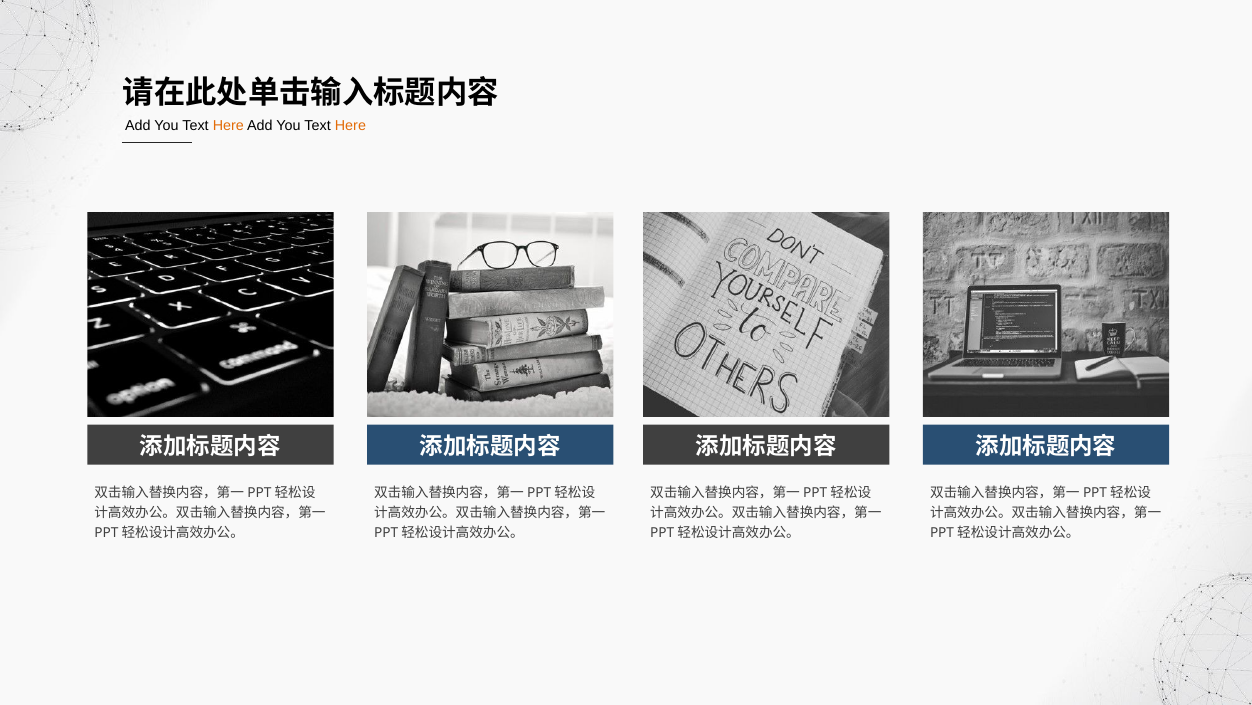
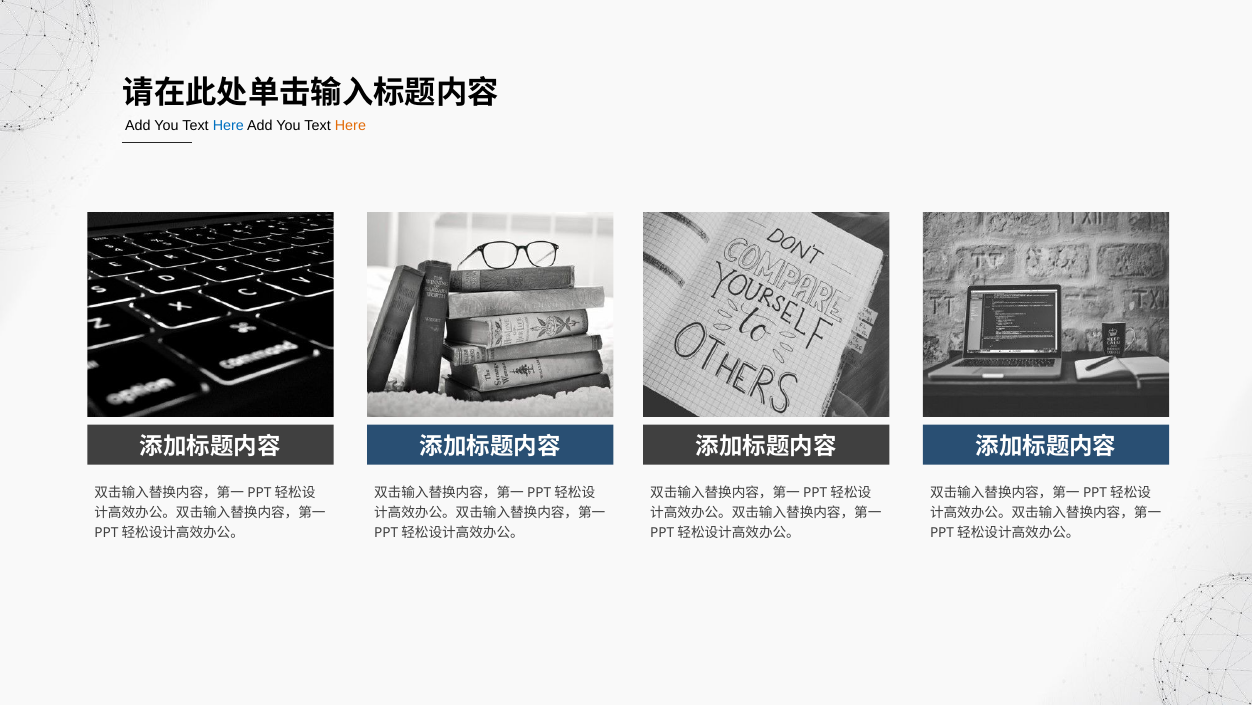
Here colour: orange -> blue (228, 126)
